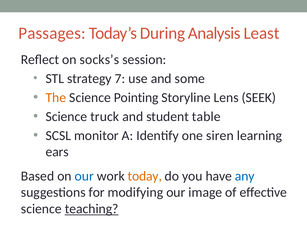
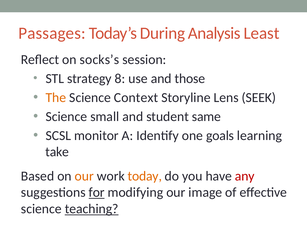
7: 7 -> 8 (120, 78)
some: some -> those (190, 78)
Pointing: Pointing -> Context (136, 97)
truck: truck -> small (105, 116)
table: table -> same (206, 116)
siren: siren -> goals (220, 135)
ears: ears -> take (57, 151)
our colour: blue -> orange (84, 175)
any colour: blue -> red (245, 175)
for underline: none -> present (97, 192)
